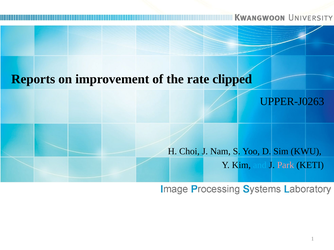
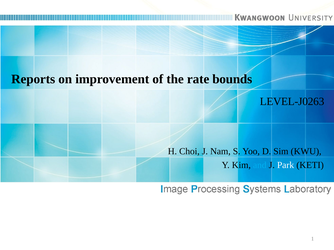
clipped: clipped -> bounds (232, 79)
UPPER-J0263: UPPER-J0263 -> LEVEL-J0263 (292, 102)
Park colour: pink -> white (286, 166)
